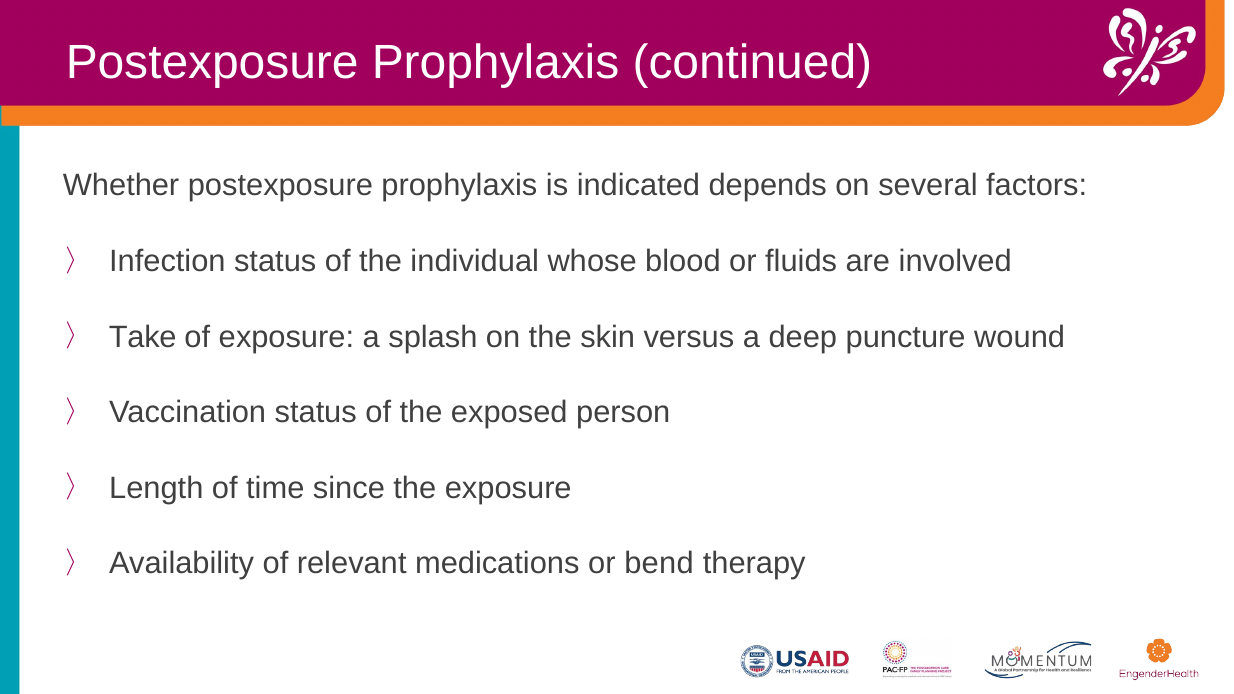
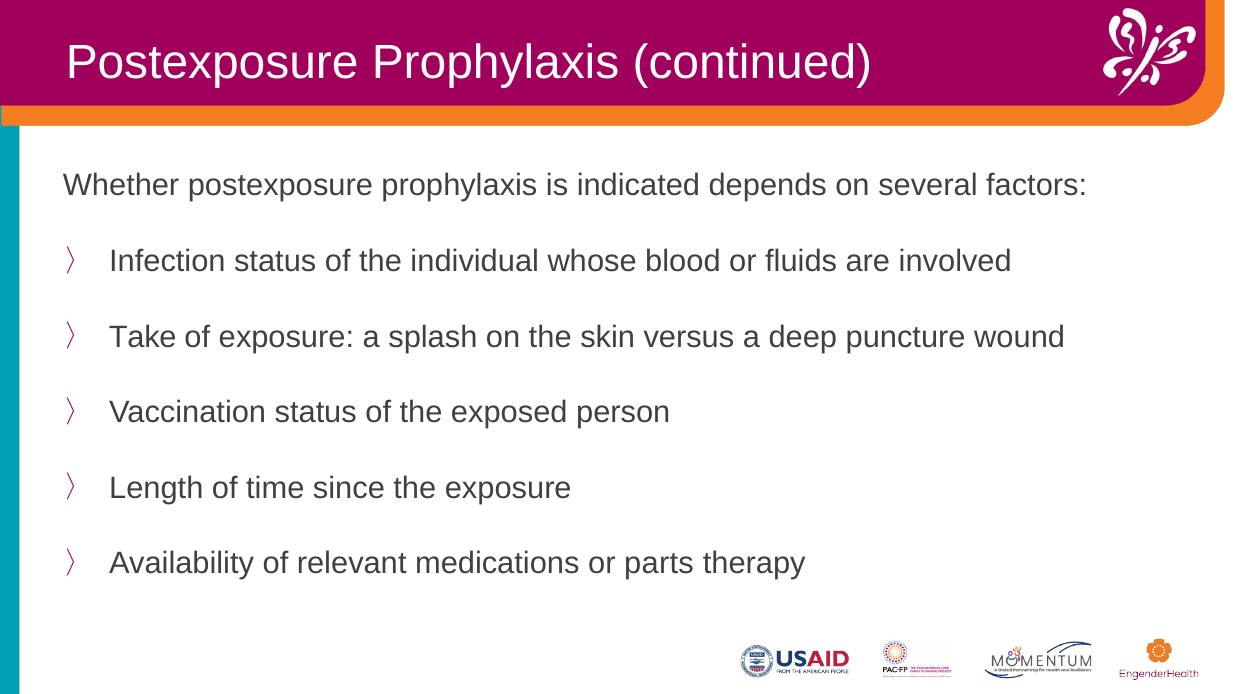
bend: bend -> parts (659, 564)
